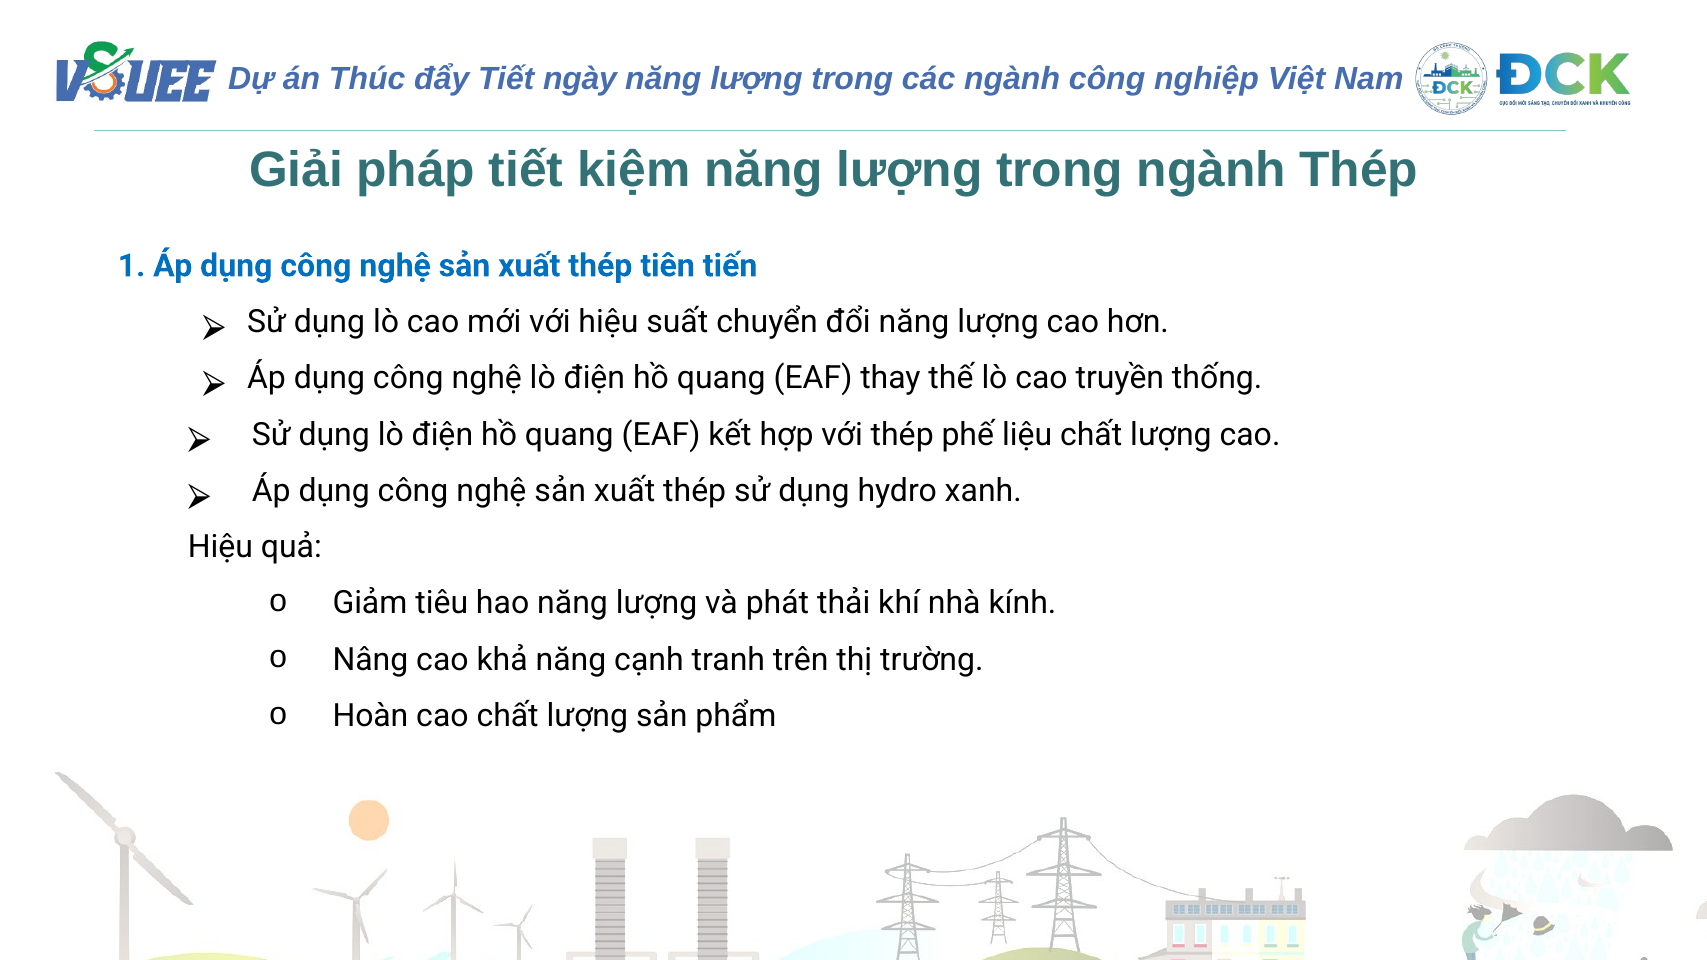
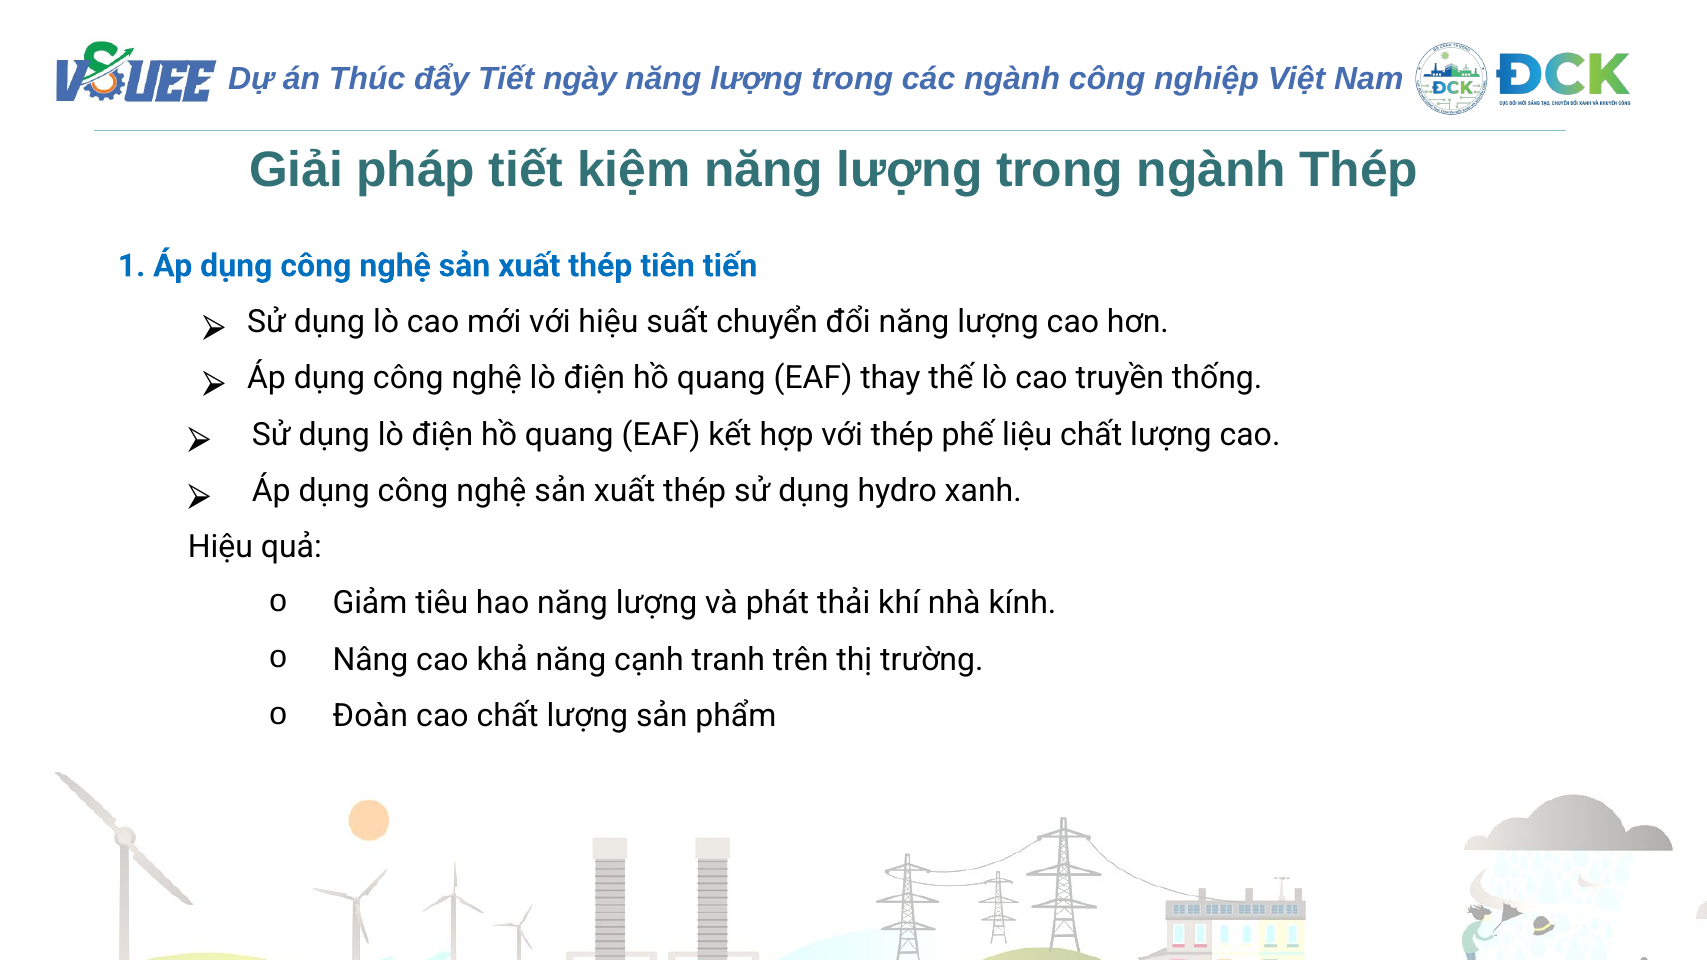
Hoàn: Hoàn -> Đoàn (370, 716)
